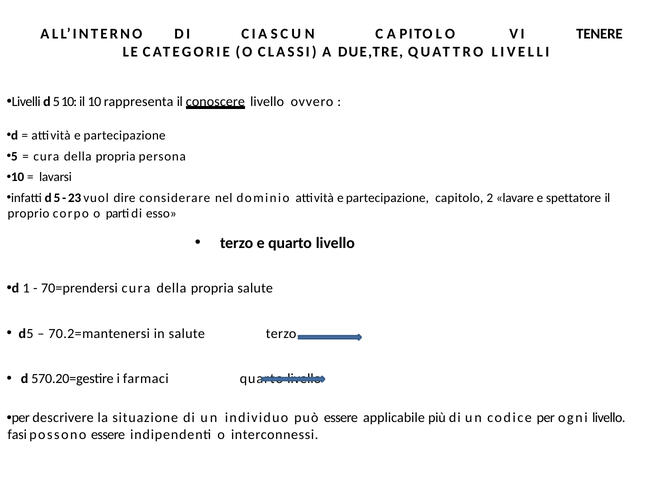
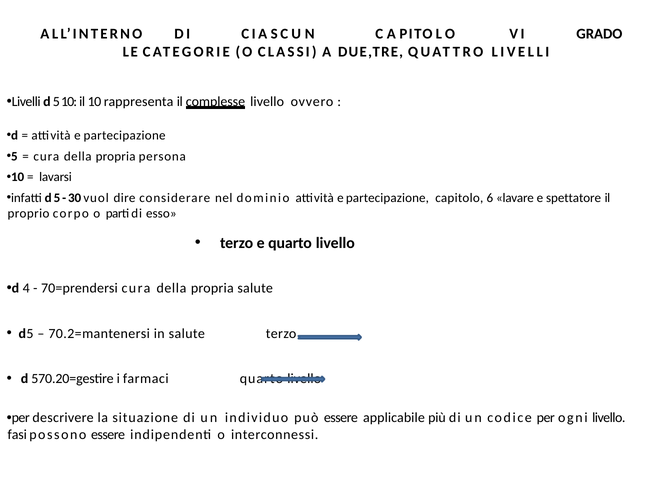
TENERE: TENERE -> GRADO (599, 34)
conoscere: conoscere -> complesse (215, 102)
23: 23 -> 30 (75, 198)
2: 2 -> 6 (490, 198)
1: 1 -> 4 (26, 288)
